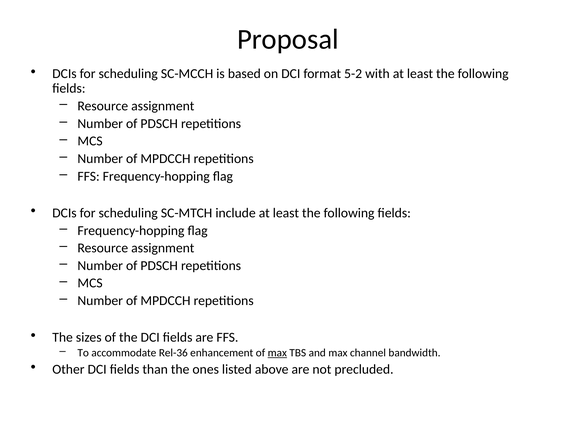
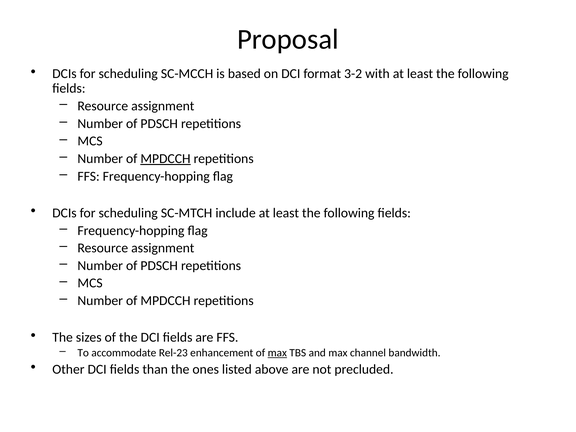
5-2: 5-2 -> 3-2 (353, 74)
MPDCCH underline: none -> present (165, 159)
Rel-36: Rel-36 -> Rel-23 (173, 353)
